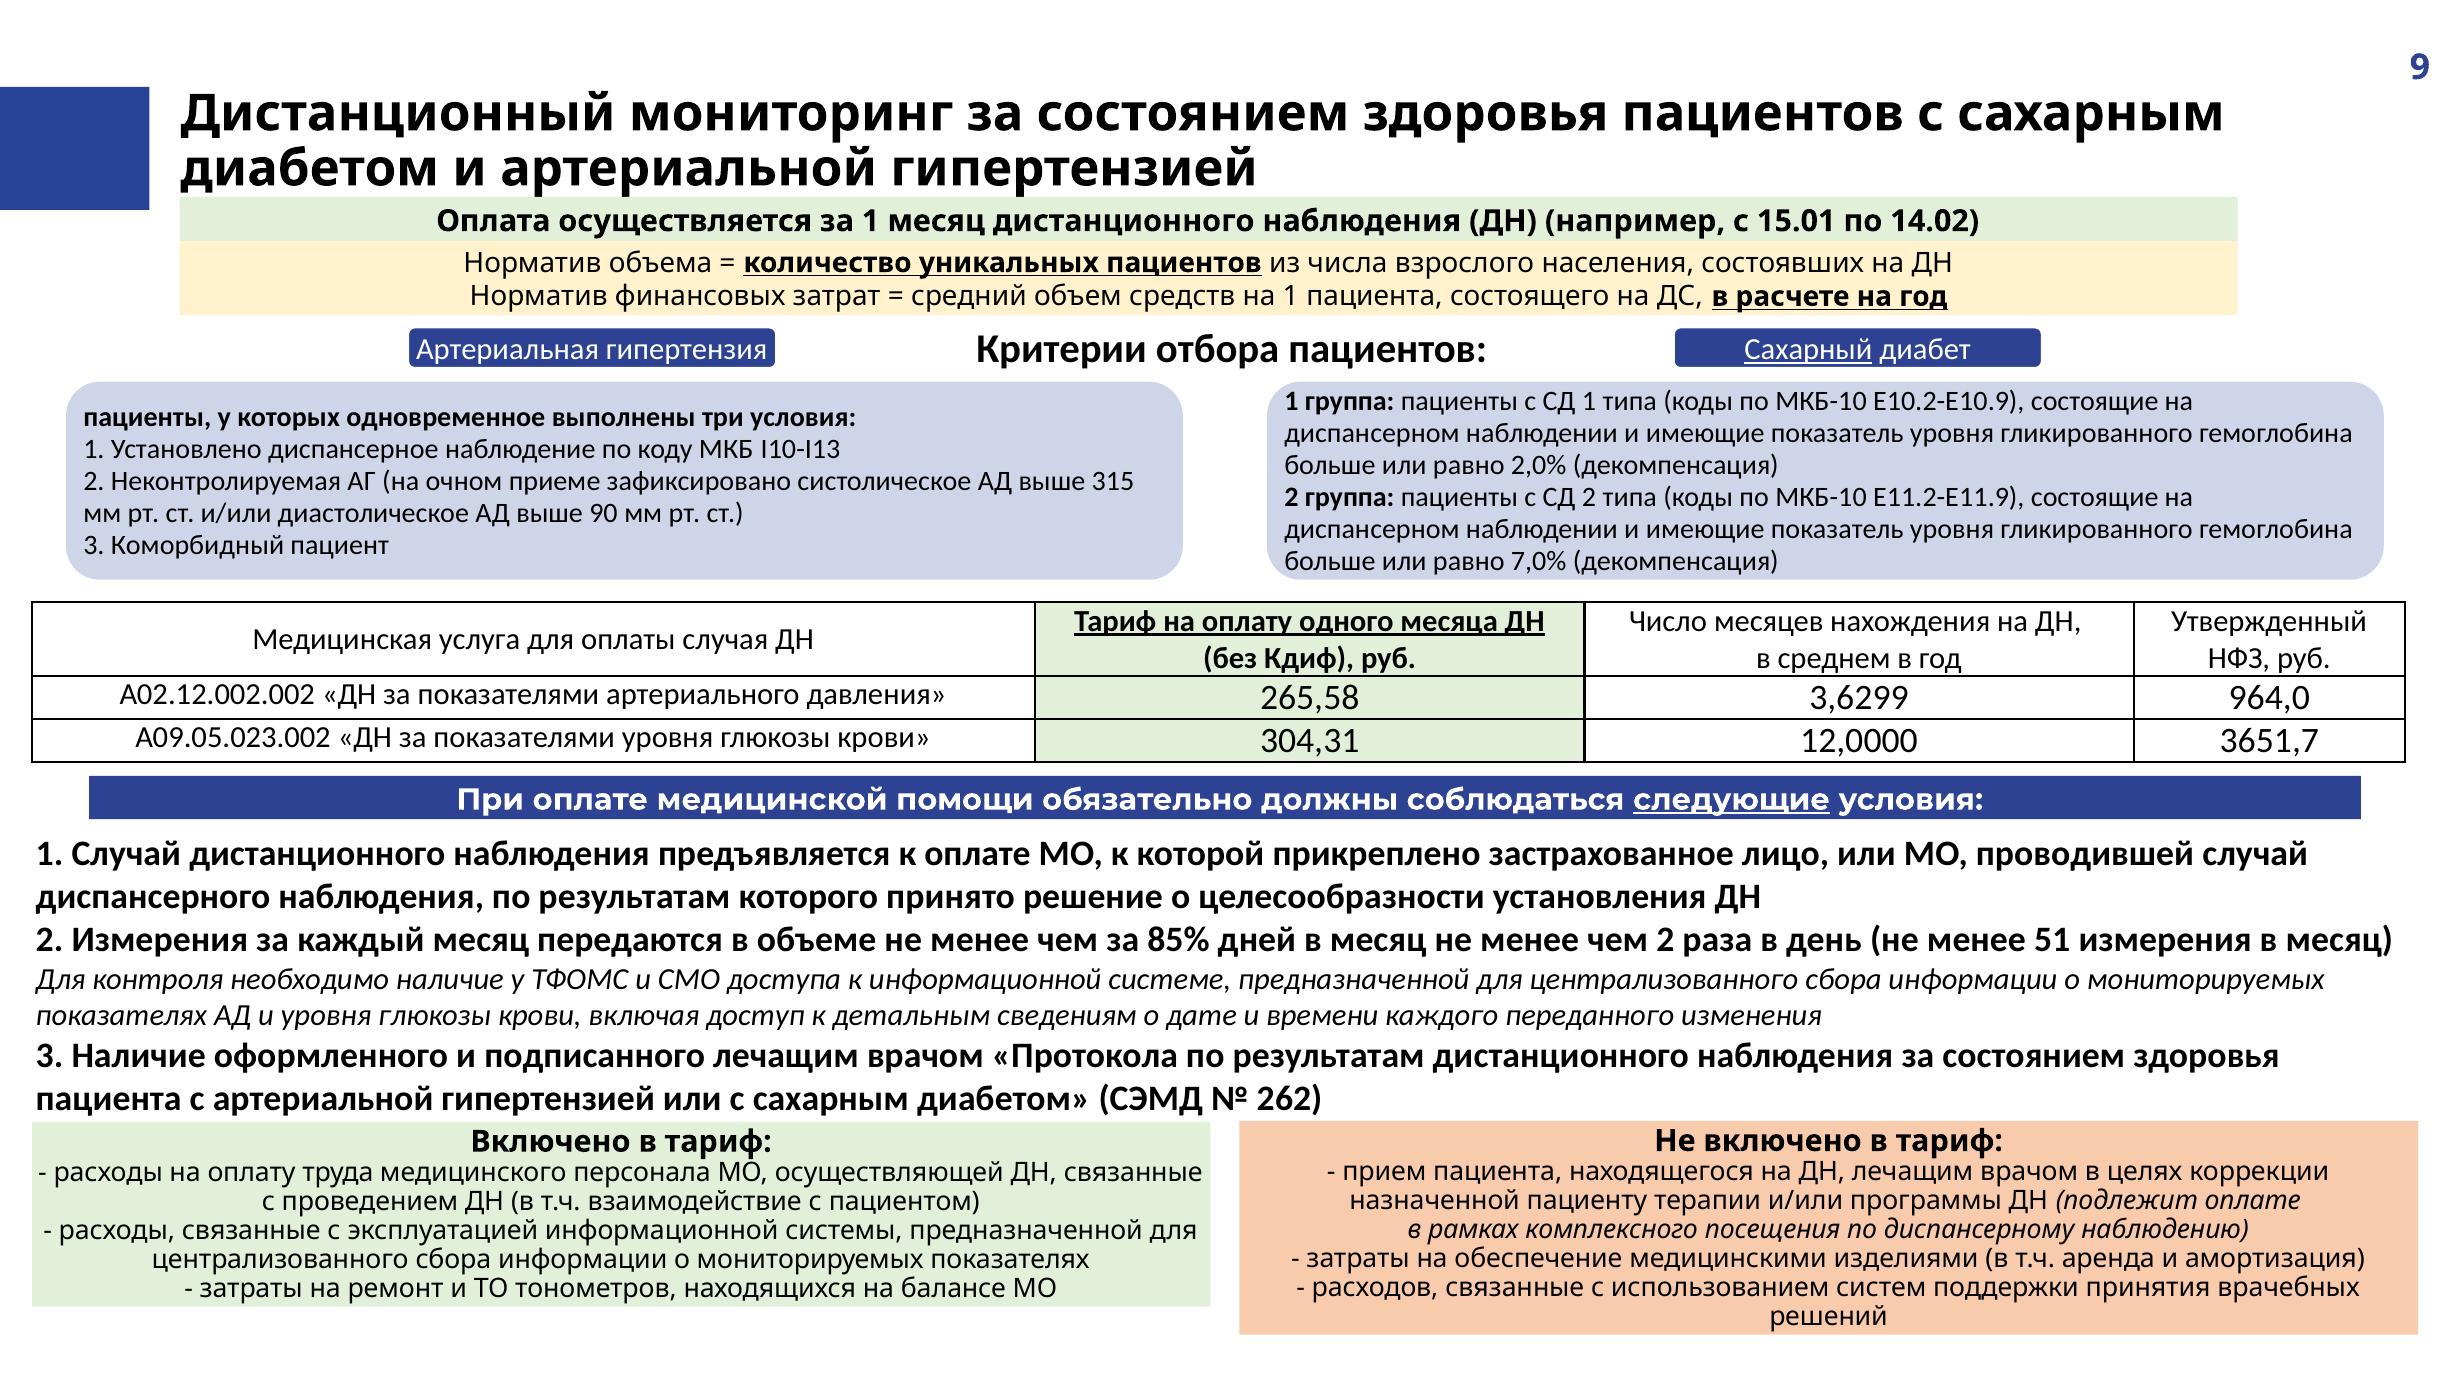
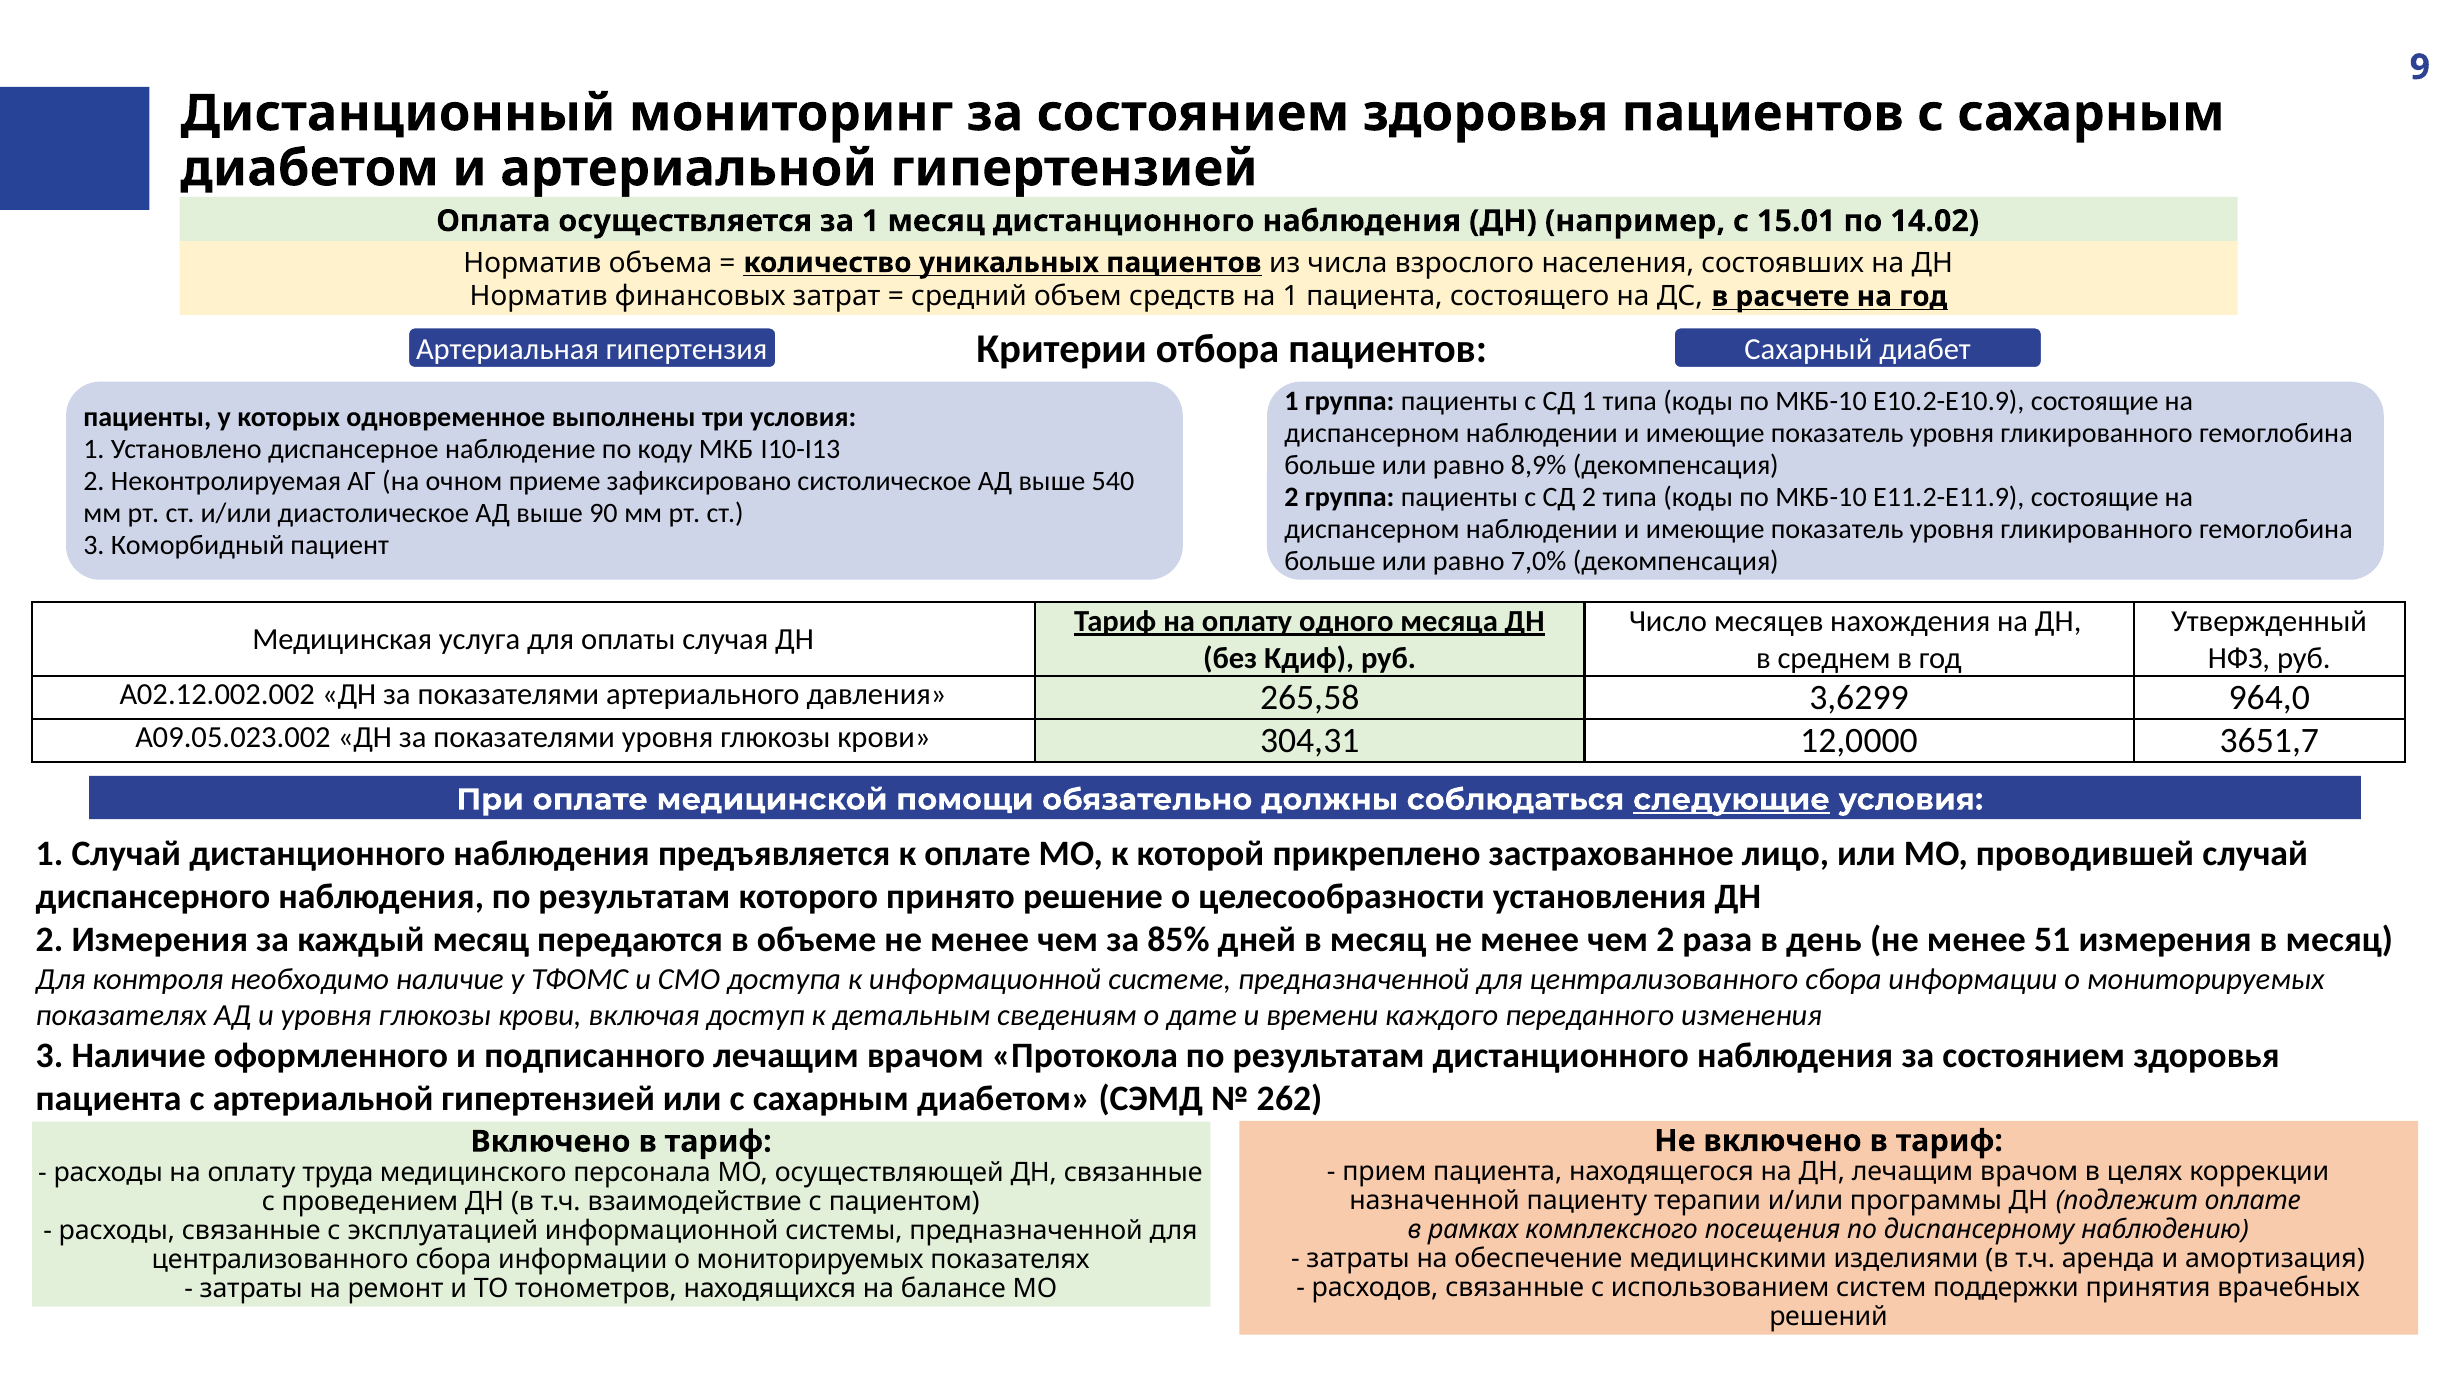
Сахарный underline: present -> none (1808, 350)
2,0%: 2,0% -> 8,9% (1539, 465)
315: 315 -> 540 (1113, 481)
